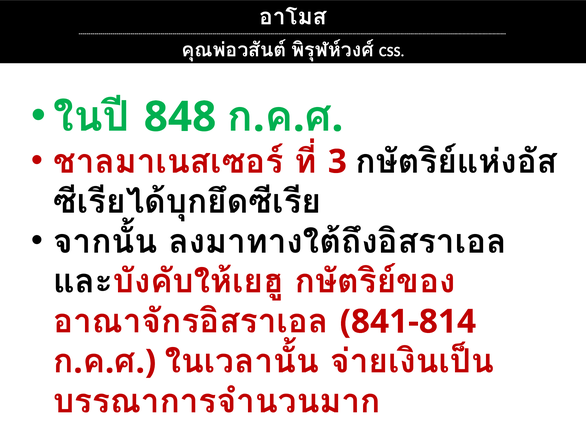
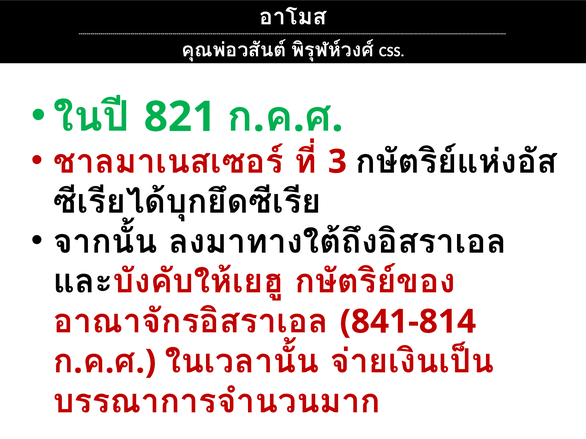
848: 848 -> 821 (180, 117)
